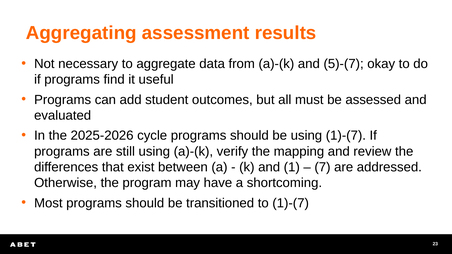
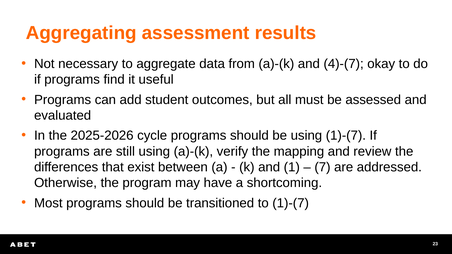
5)-(7: 5)-(7 -> 4)-(7 (344, 64)
